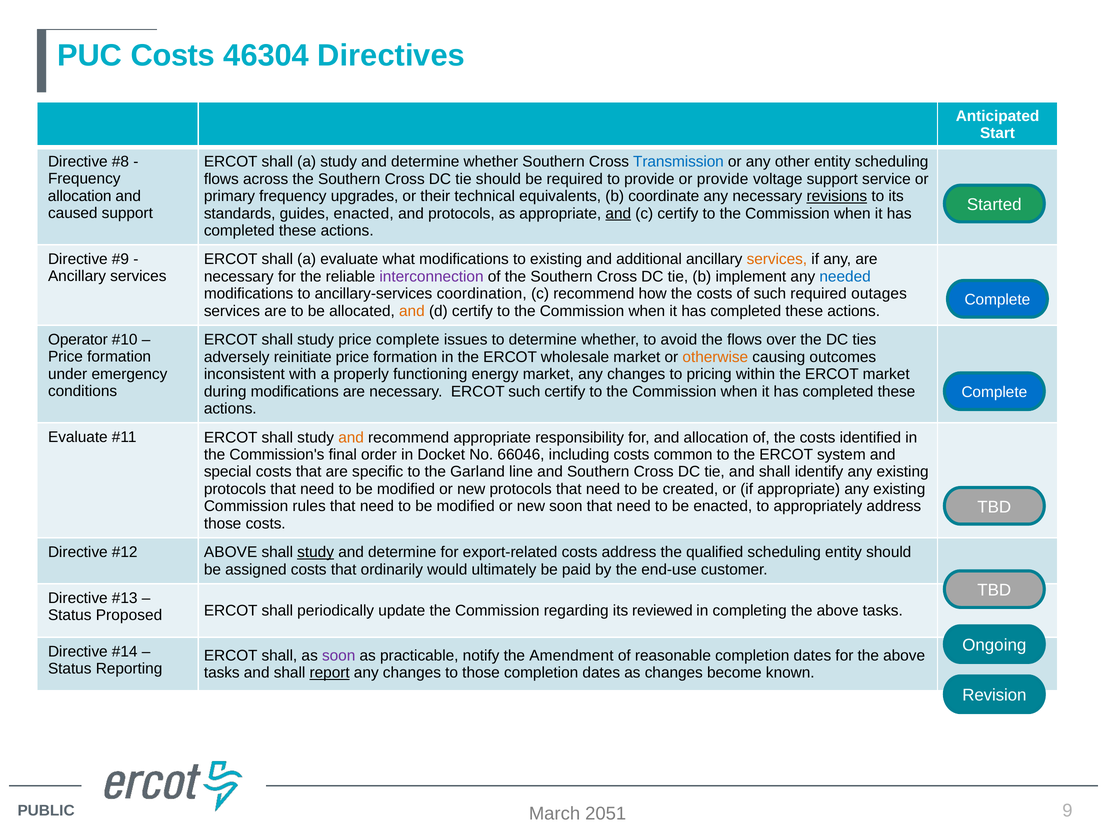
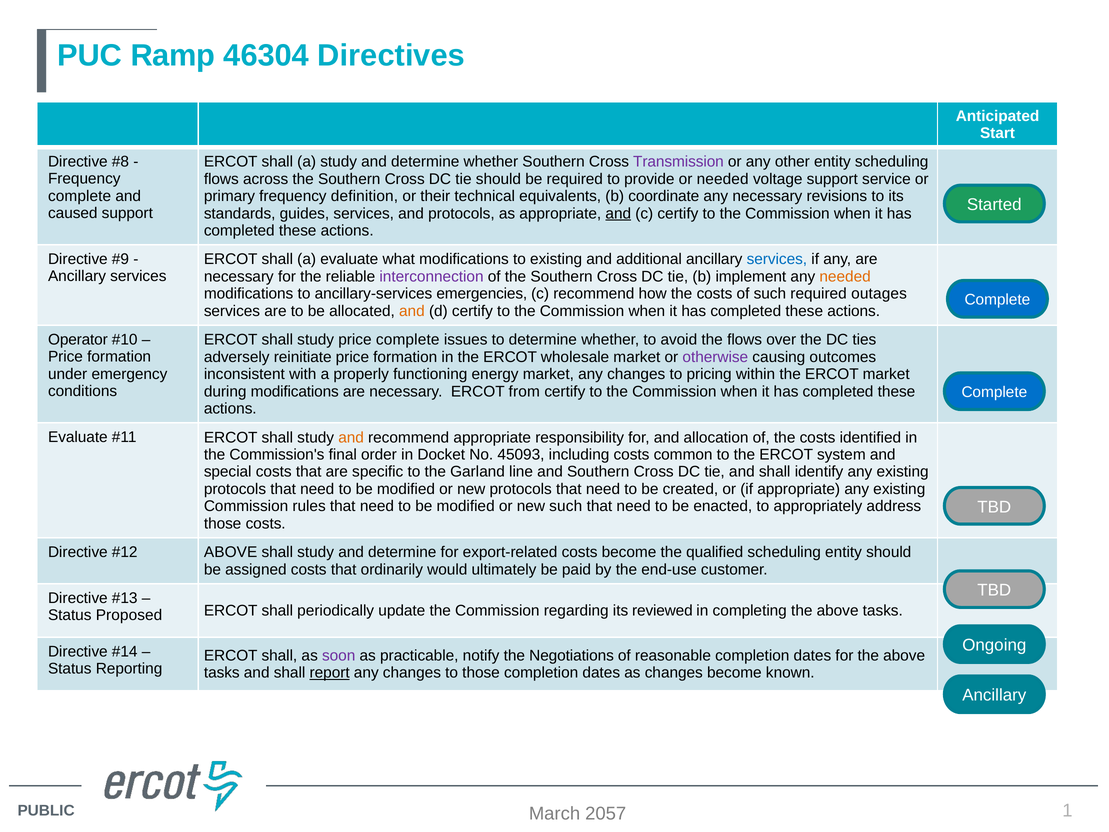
PUC Costs: Costs -> Ramp (173, 56)
Transmission colour: blue -> purple (678, 162)
or provide: provide -> needed (723, 179)
allocation: allocation -> complete (80, 196)
upgrades: upgrades -> definition (364, 196)
revisions underline: present -> none (837, 196)
guides enacted: enacted -> services (364, 213)
services colour: orange -> blue (777, 259)
needed colour: blue -> orange (845, 277)
coordination: coordination -> emergencies (482, 294)
otherwise colour: orange -> purple (715, 357)
ERCOT such: such -> from (524, 391)
66046: 66046 -> 45093 (521, 454)
new soon: soon -> such (566, 506)
study underline: present -> none (316, 552)
costs address: address -> become (629, 552)
Amendment: Amendment -> Negotiations (572, 655)
Revision: Revision -> Ancillary (994, 695)
9: 9 -> 1 (1067, 810)
2051: 2051 -> 2057 (606, 814)
